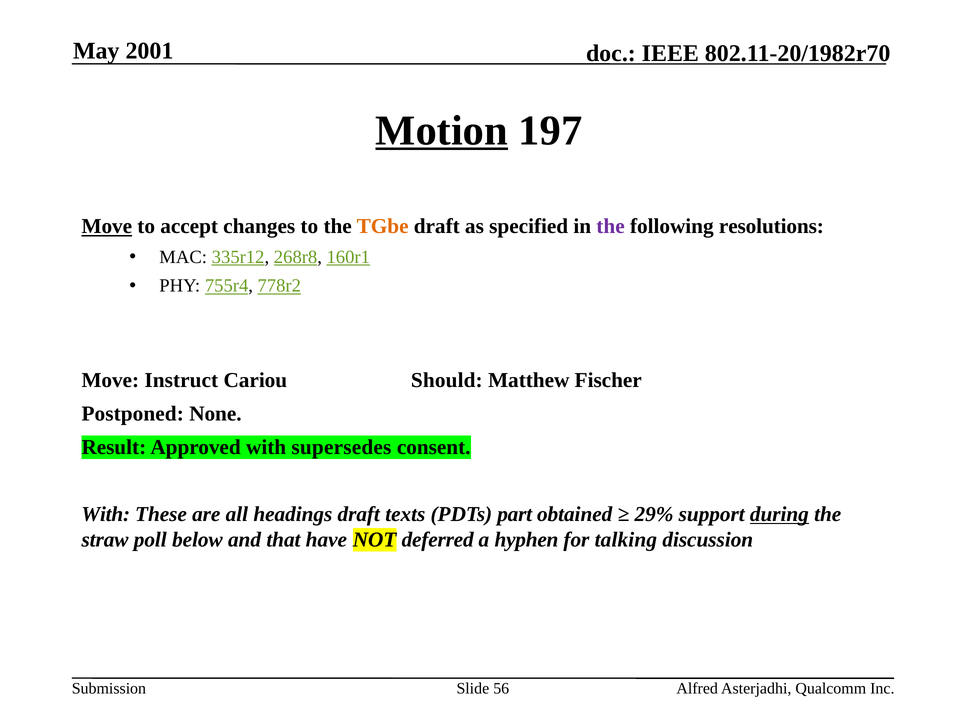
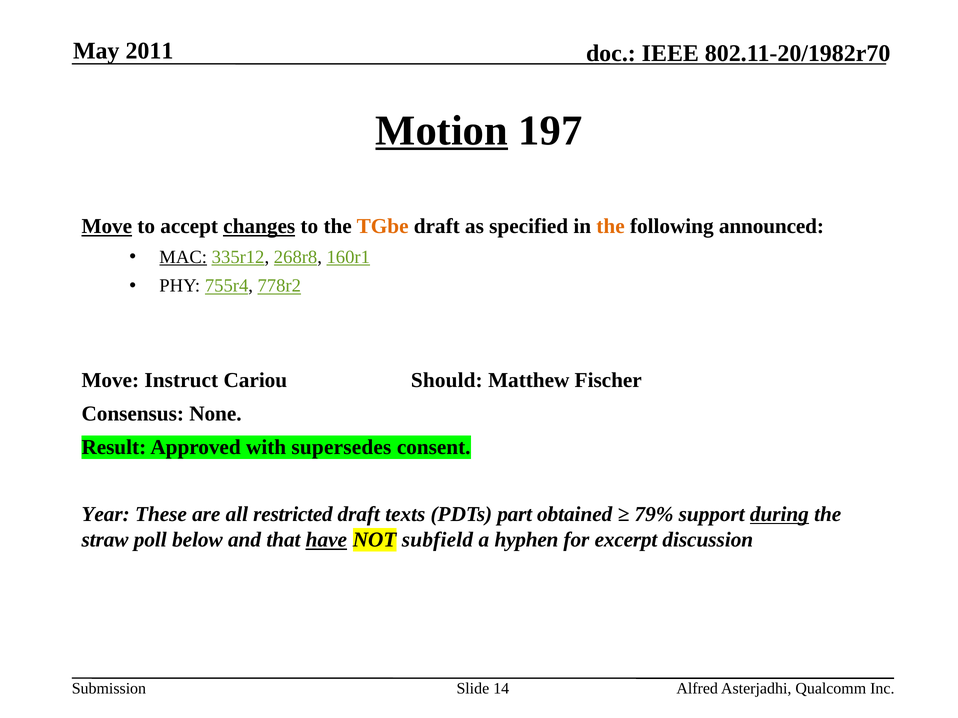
2001: 2001 -> 2011 (149, 51)
changes underline: none -> present (259, 227)
the colour: purple -> orange (611, 227)
resolutions: resolutions -> announced (771, 227)
MAC underline: none -> present (183, 257)
Postponed: Postponed -> Consensus (133, 414)
With: With -> Year (106, 515)
headings: headings -> restricted (293, 515)
29%: 29% -> 79% (654, 515)
have underline: none -> present (326, 540)
deferred: deferred -> subfield (437, 540)
talking: talking -> excerpt (626, 540)
56: 56 -> 14 (501, 689)
